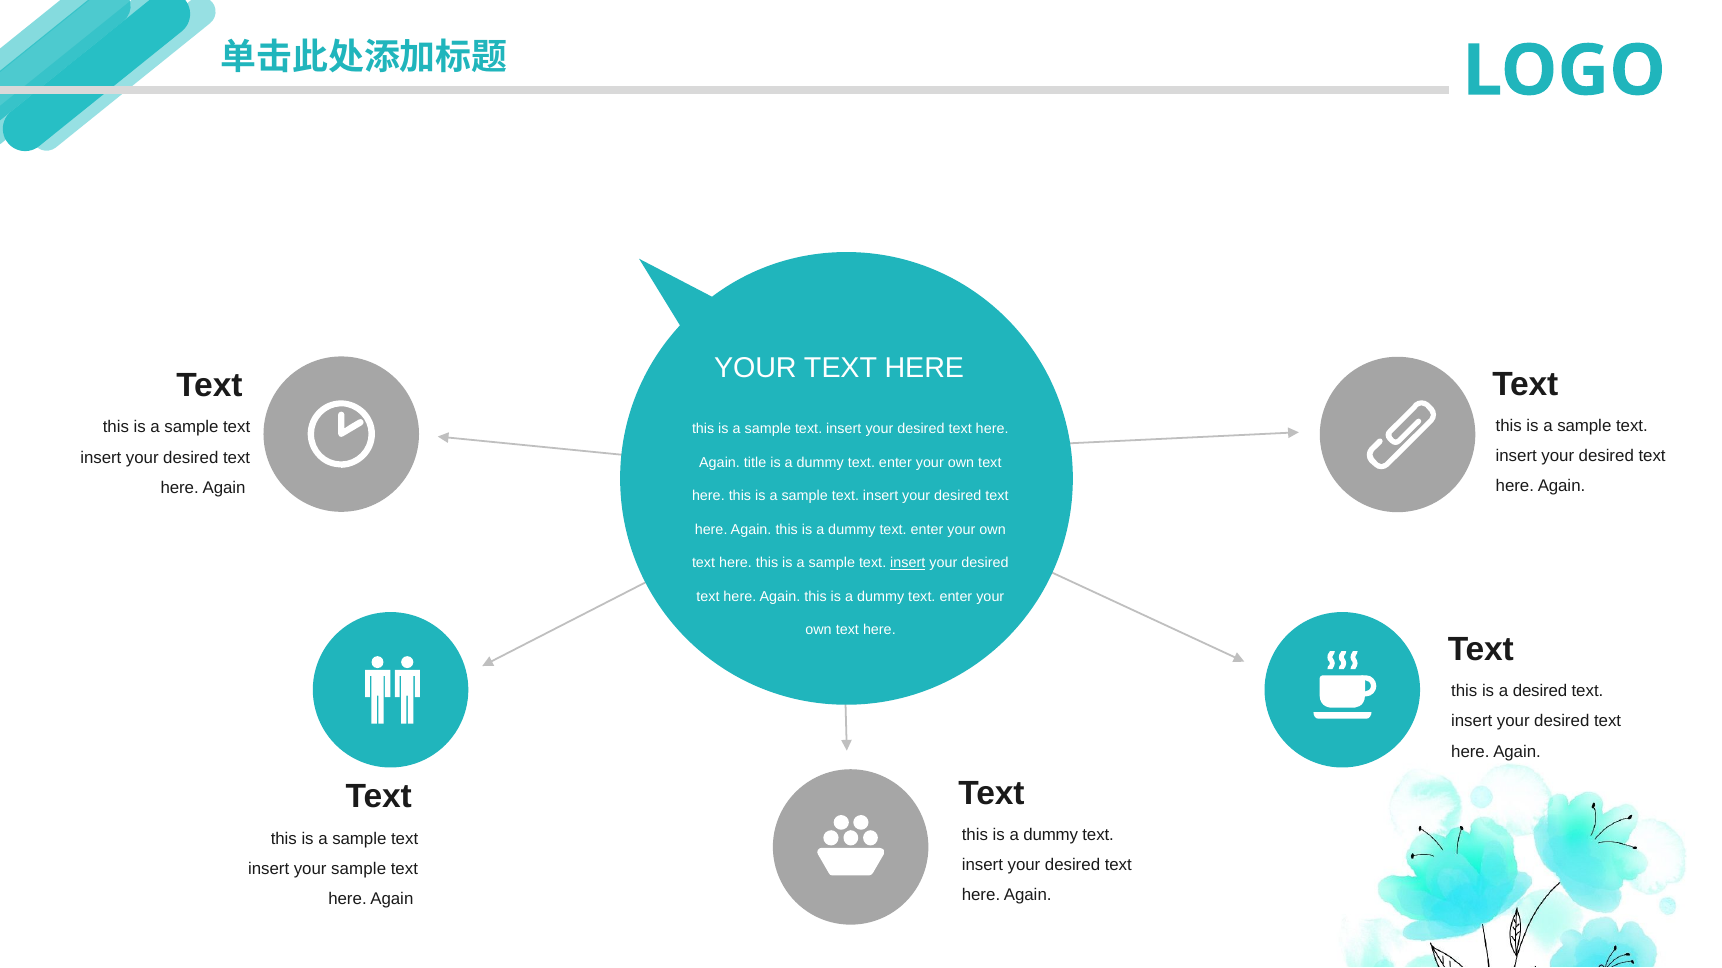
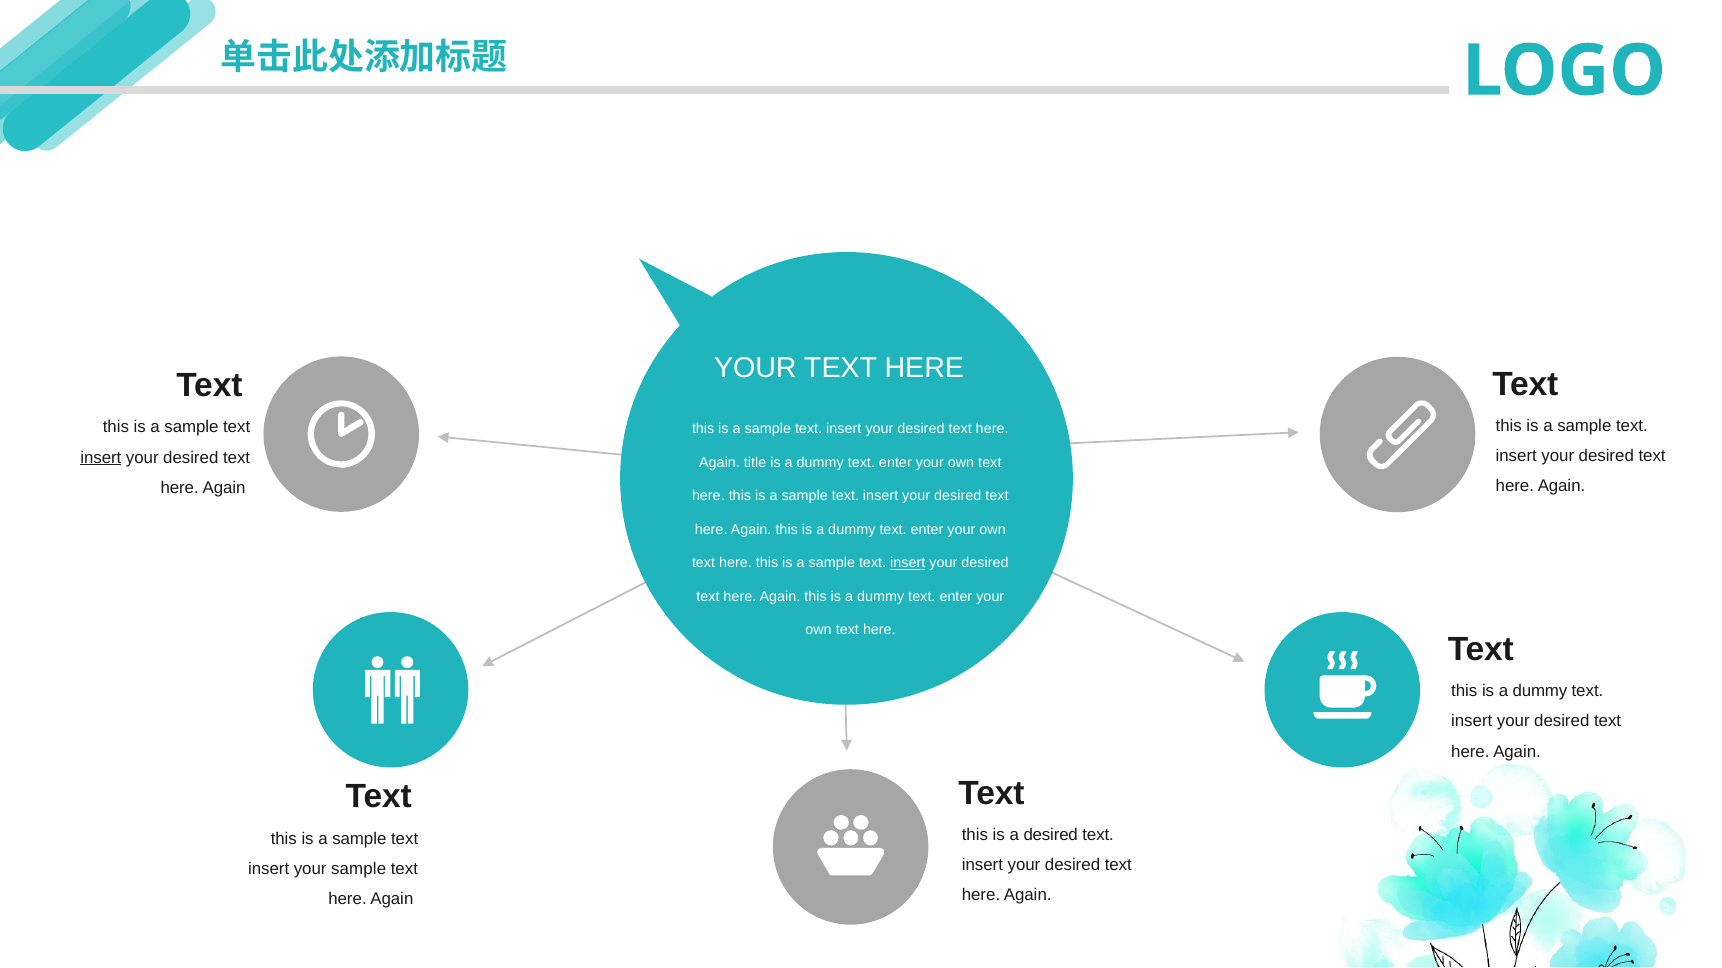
insert underline: none -> present (101, 458)
desired: desired -> dummy (1540, 692)
dummy: dummy -> desired (1051, 835)
